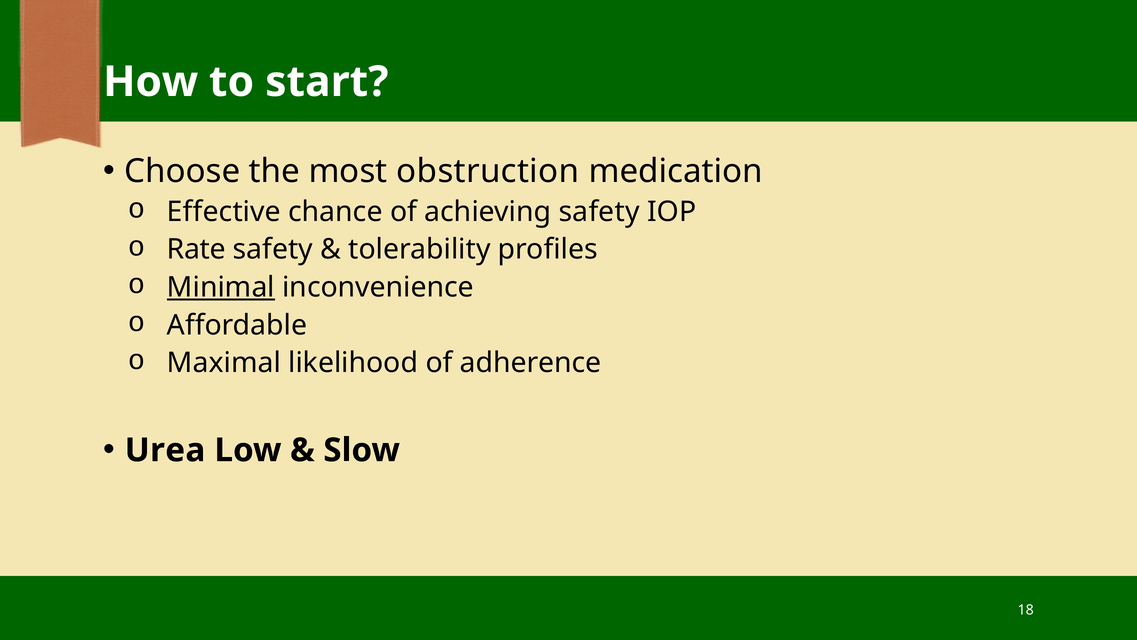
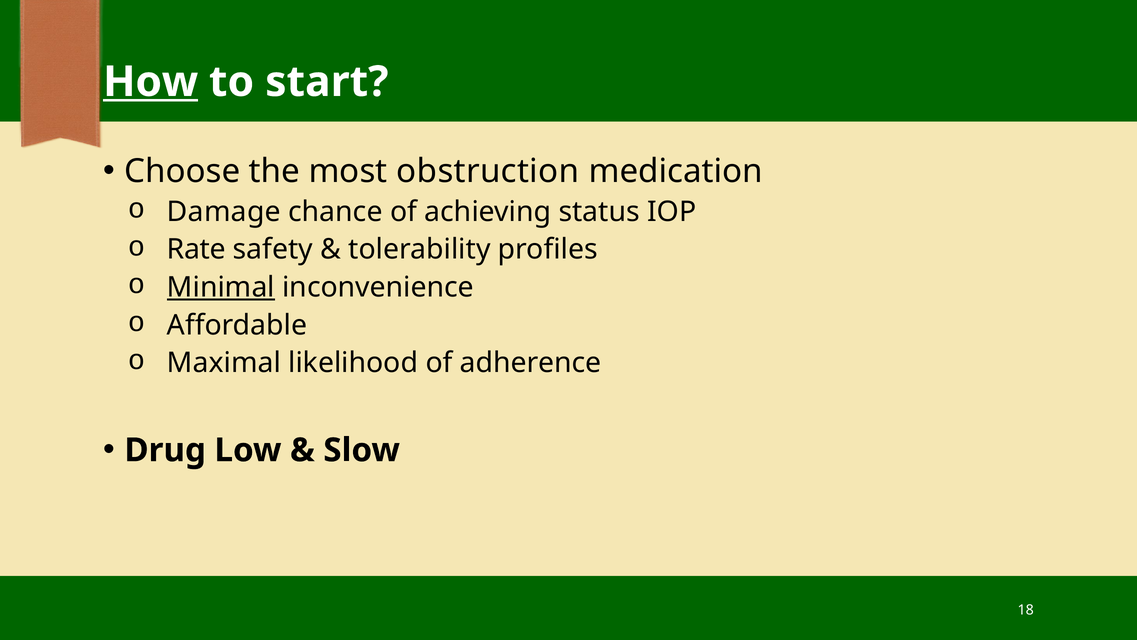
How underline: none -> present (151, 82)
Effective: Effective -> Damage (224, 212)
achieving safety: safety -> status (599, 212)
Urea: Urea -> Drug (165, 450)
